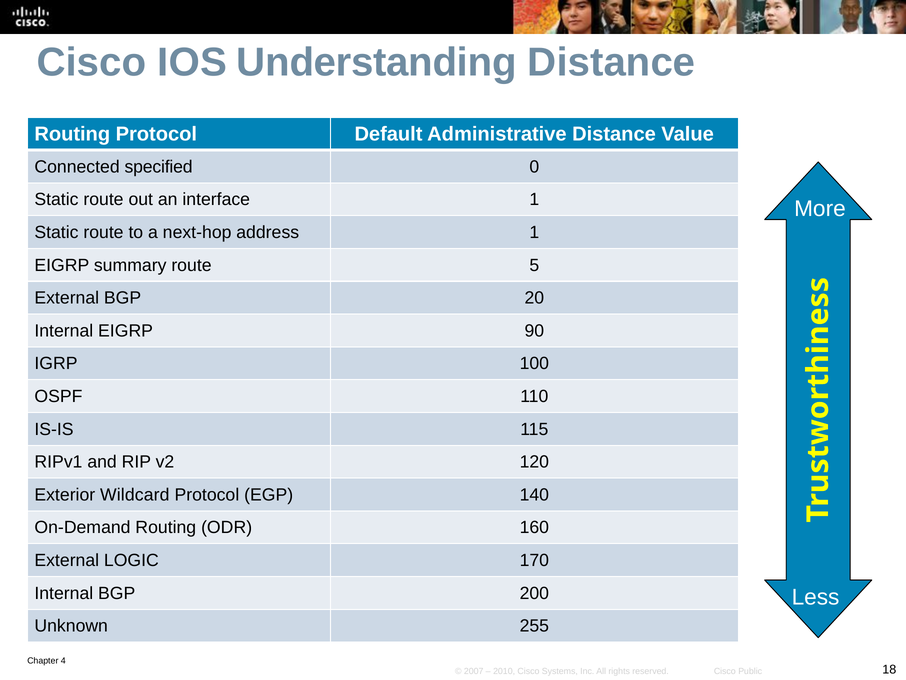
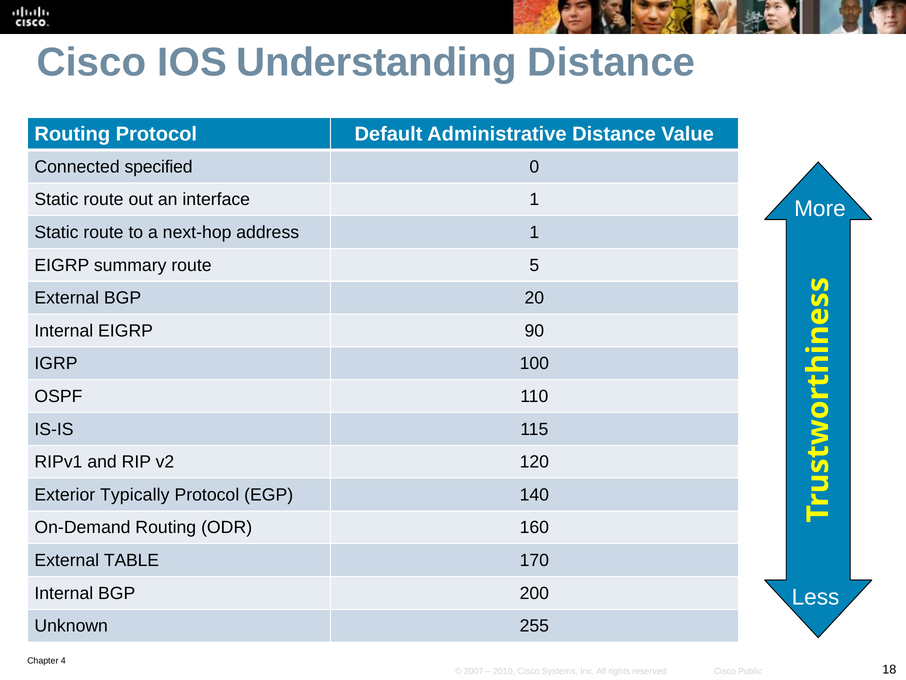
Wildcard: Wildcard -> Typically (135, 494)
LOGIC: LOGIC -> TABLE (131, 560)
